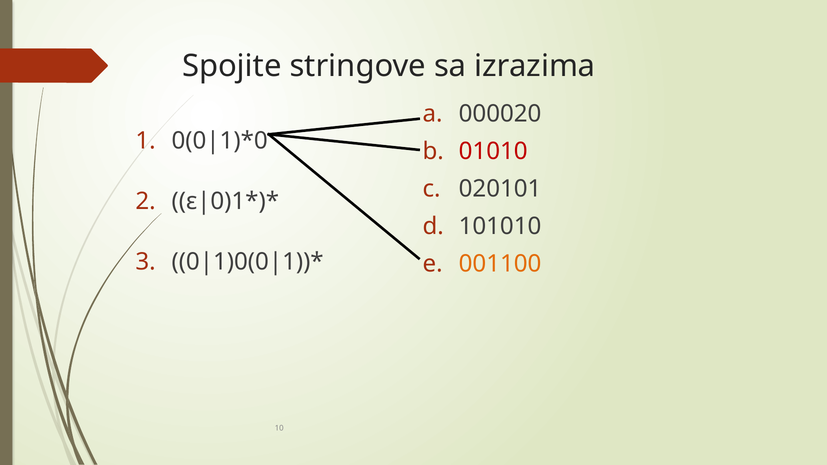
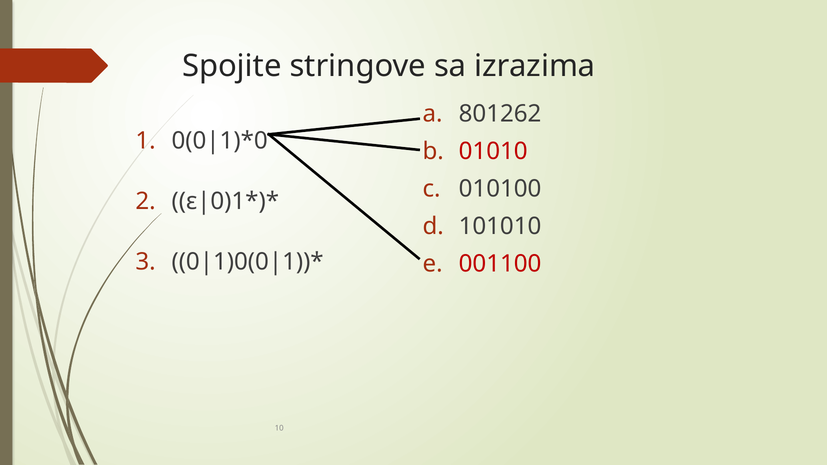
000020: 000020 -> 801262 (500, 114)
020101: 020101 -> 010100 (500, 189)
001100 colour: orange -> red (500, 264)
